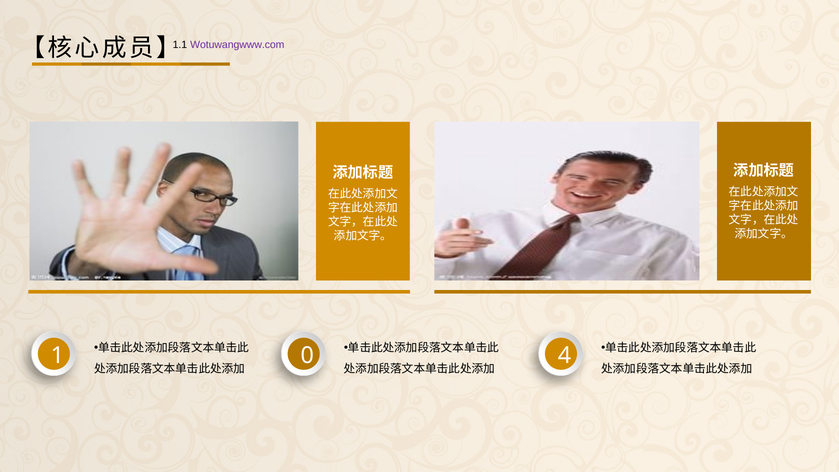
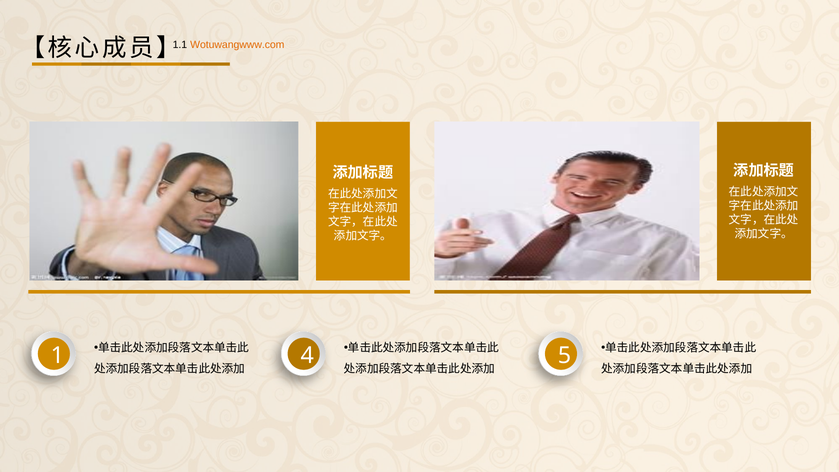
Wotuwangwww.com colour: purple -> orange (237, 45)
0: 0 -> 4 (307, 355)
4: 4 -> 5 (565, 355)
